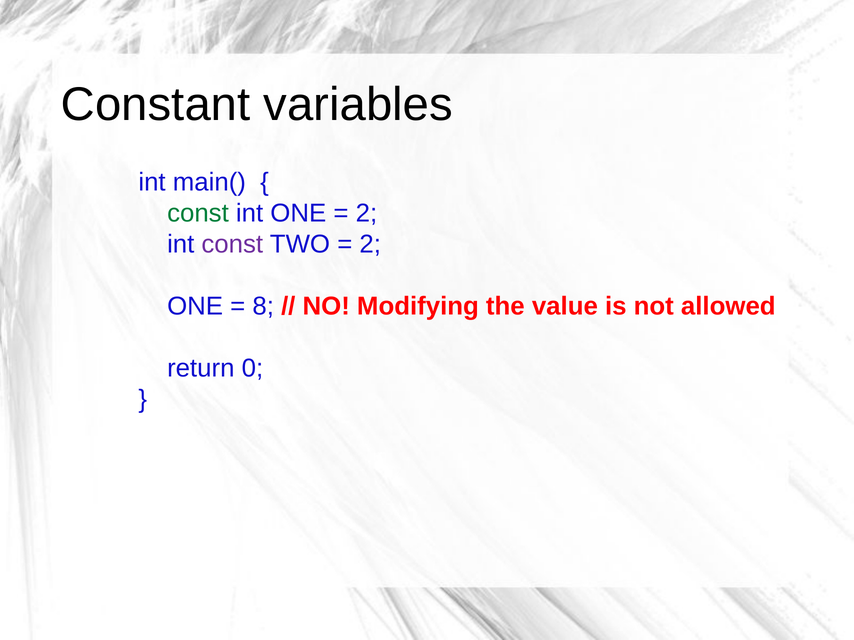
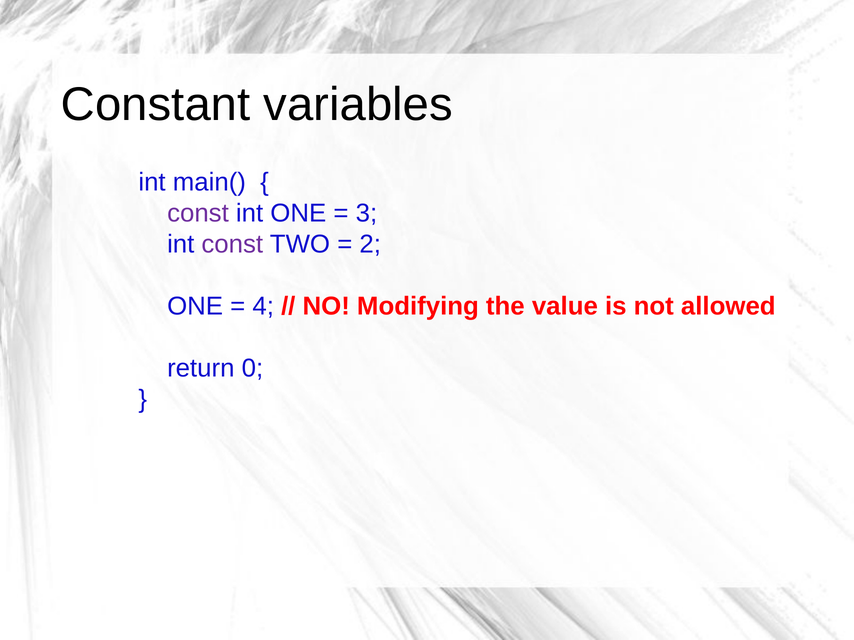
const colour: green -> purple (198, 213)
2: 2 -> 3 (366, 213)
8: 8 -> 4 (263, 306)
